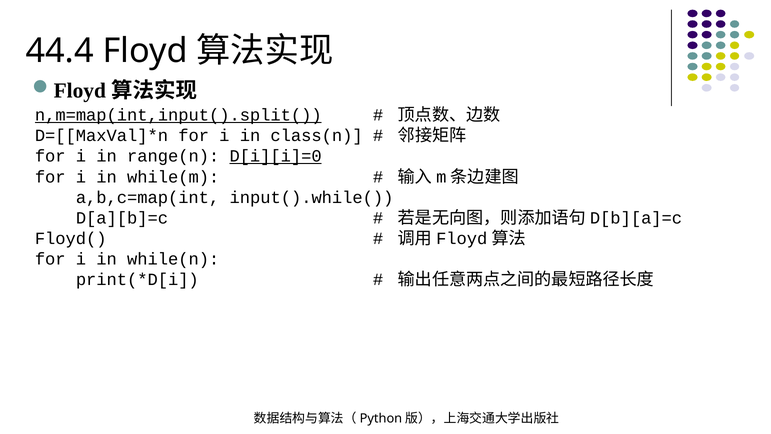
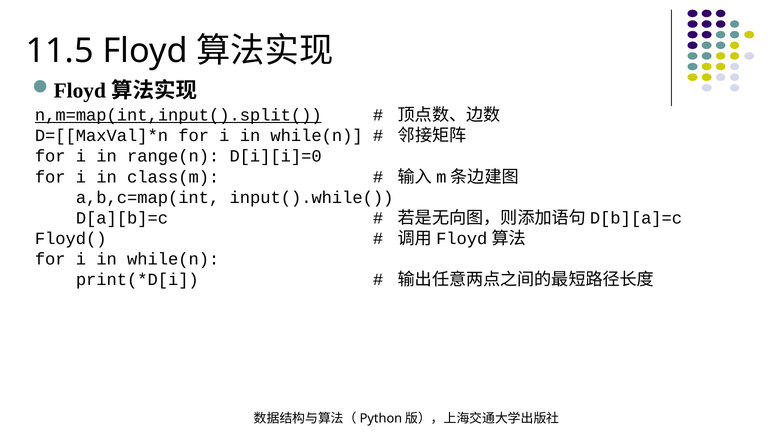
44.4: 44.4 -> 11.5 (60, 51)
class(n: class(n -> while(n (317, 136)
D[i][i]=0 underline: present -> none (276, 156)
while(m: while(m -> class(m (173, 177)
